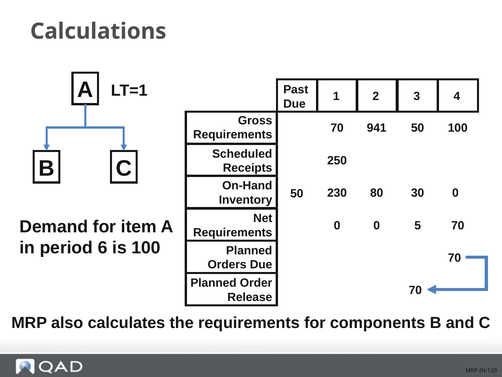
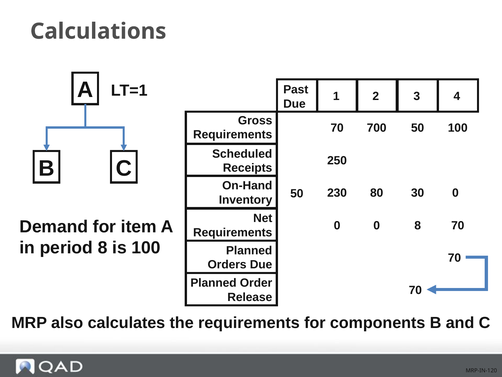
941: 941 -> 700 (377, 128)
0 5: 5 -> 8 (418, 225)
period 6: 6 -> 8 (103, 247)
